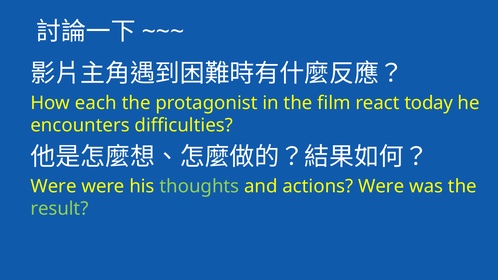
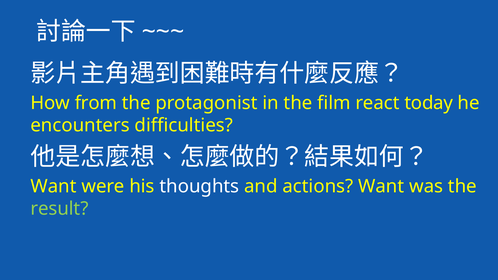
each: each -> from (96, 103)
Were: Were -> Want (53, 186)
thoughts colour: light green -> white (199, 186)
actions Were: Were -> Want (381, 186)
